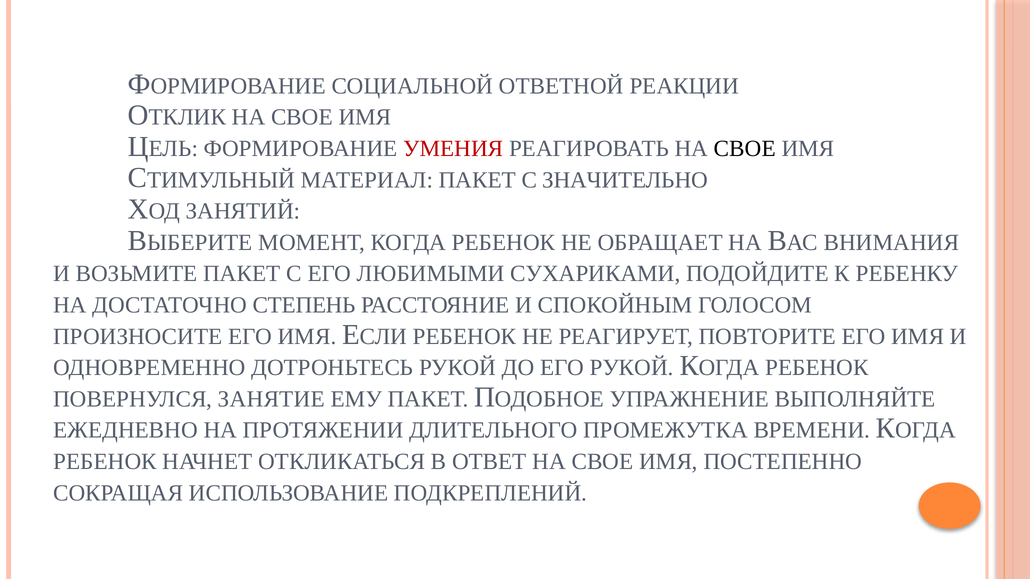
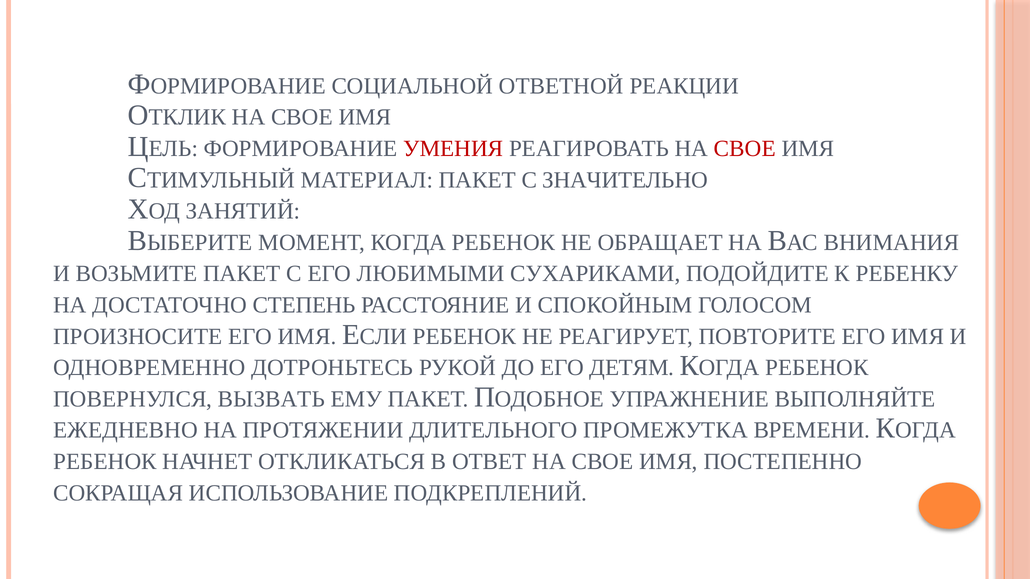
СВОЕ colour: black -> red (745, 149)
ЕГО РУКОЙ: РУКОЙ -> ДЕТЯМ (632, 368)
ЗАНЯТИЕ: ЗАНЯТИЕ -> ВЫЗВАТЬ (271, 399)
